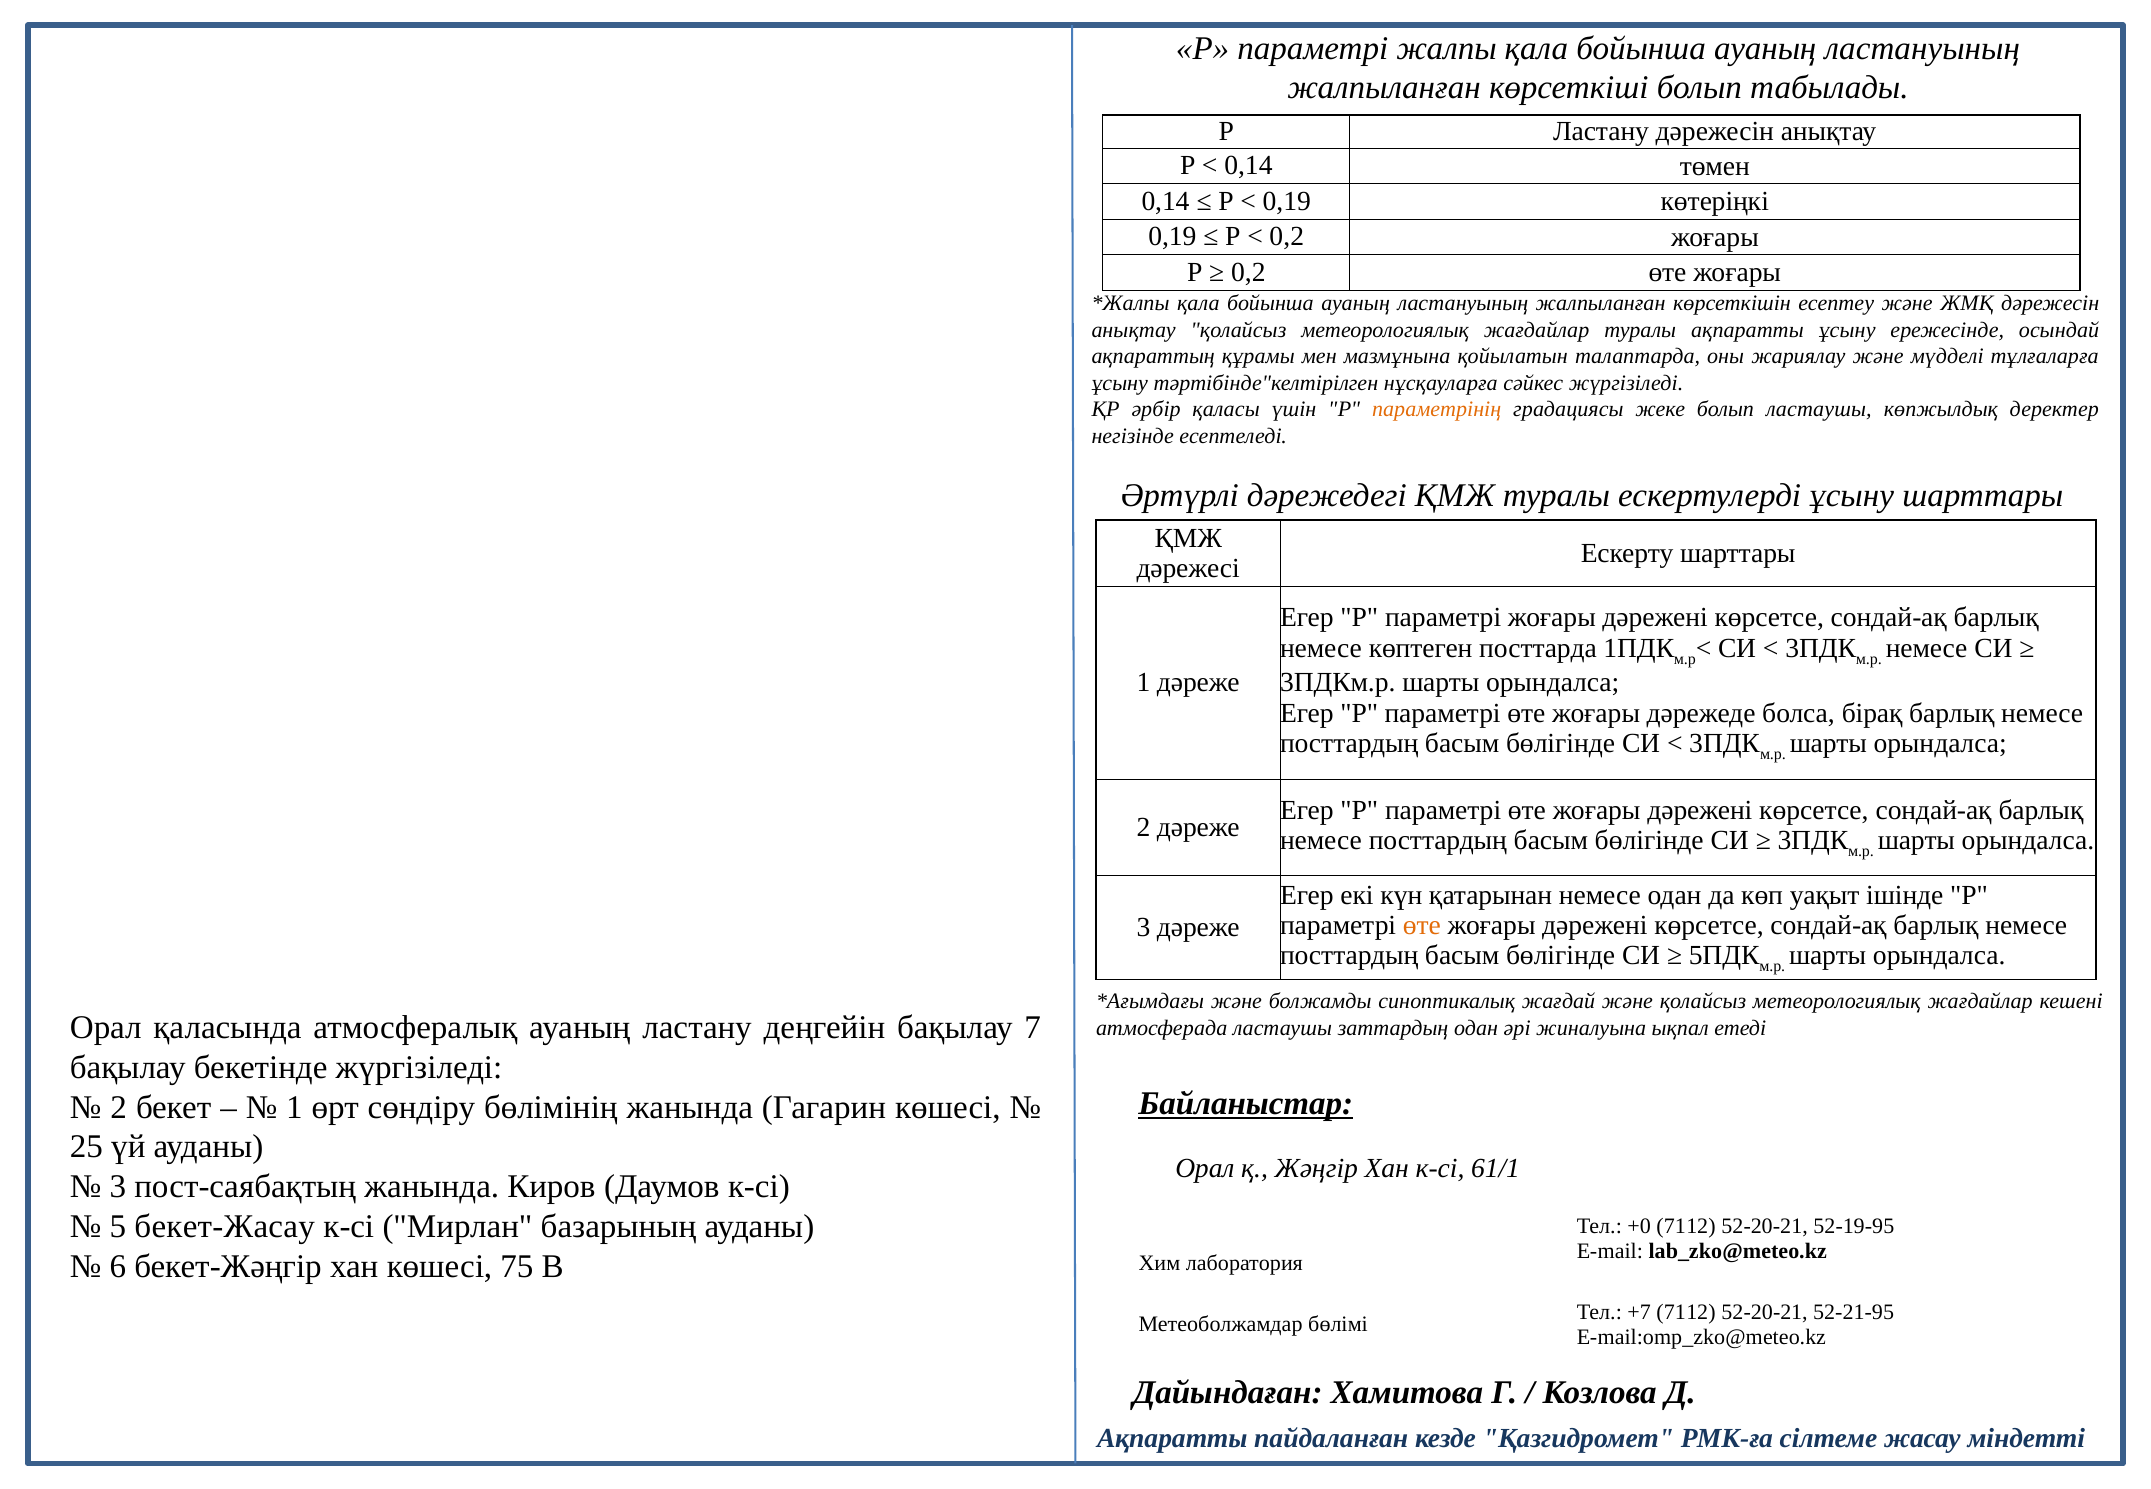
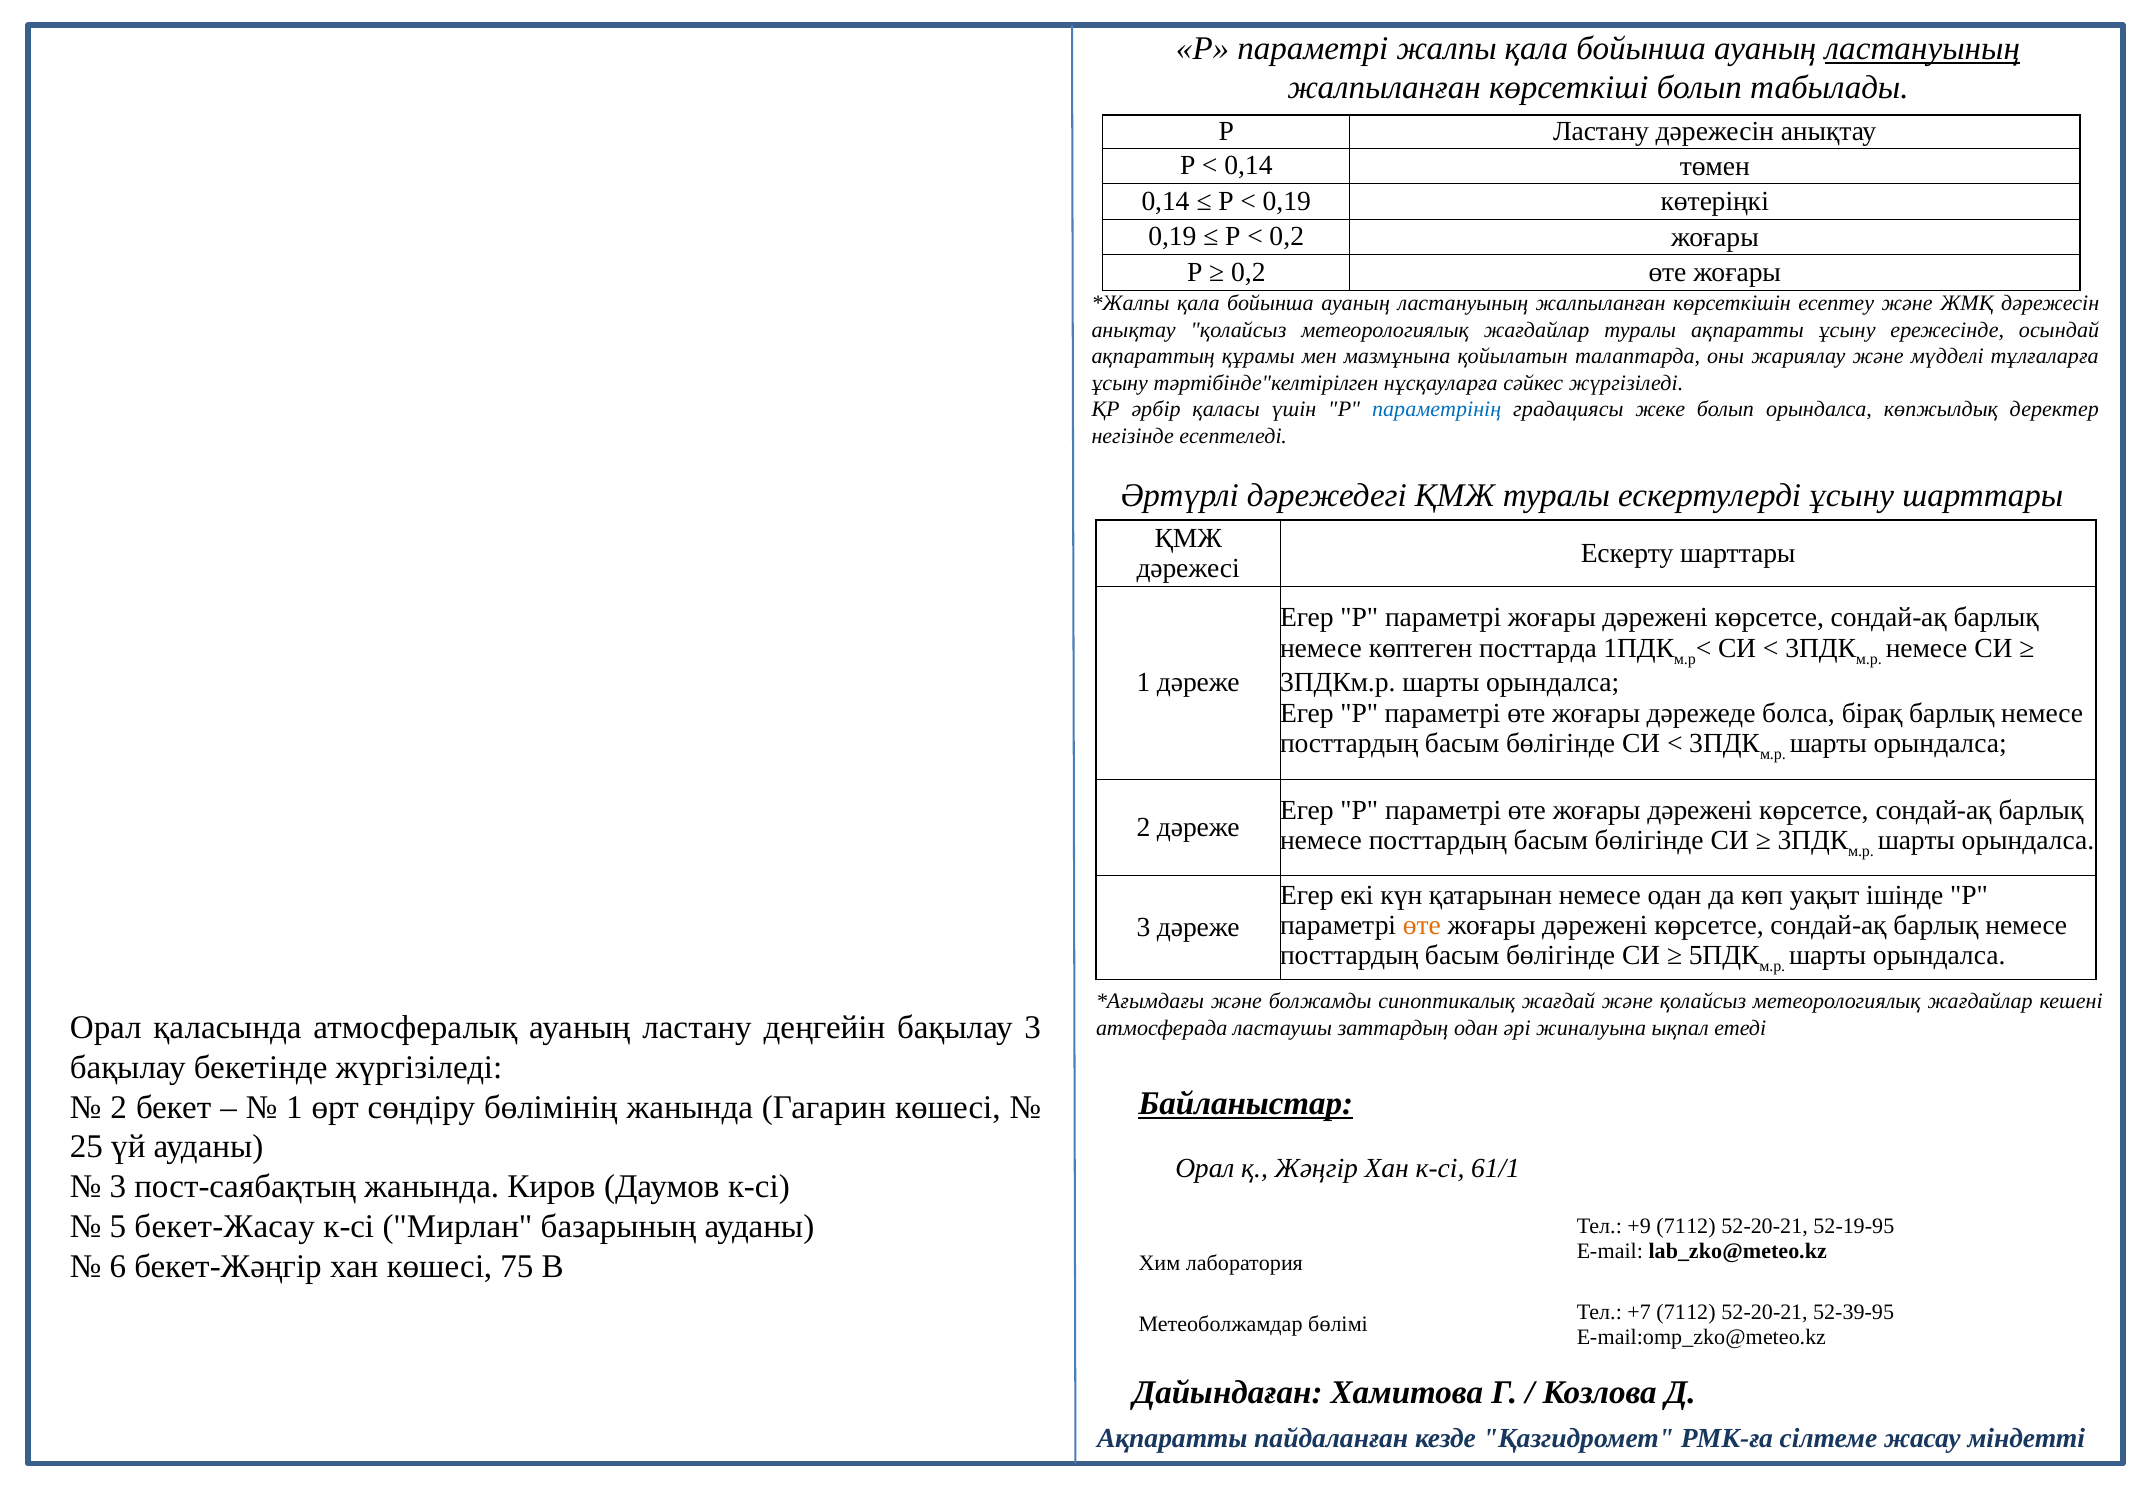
ластануының underline: none -> present (1922, 48)
параметрінің colour: orange -> blue (1437, 409)
болып ластаушы: ластаушы -> орындалса (1819, 409)
бақылау 7: 7 -> 3 (1033, 1028)
+0: +0 -> +9 (1639, 1226)
52-21-95: 52-21-95 -> 52-39-95 (1854, 1312)
